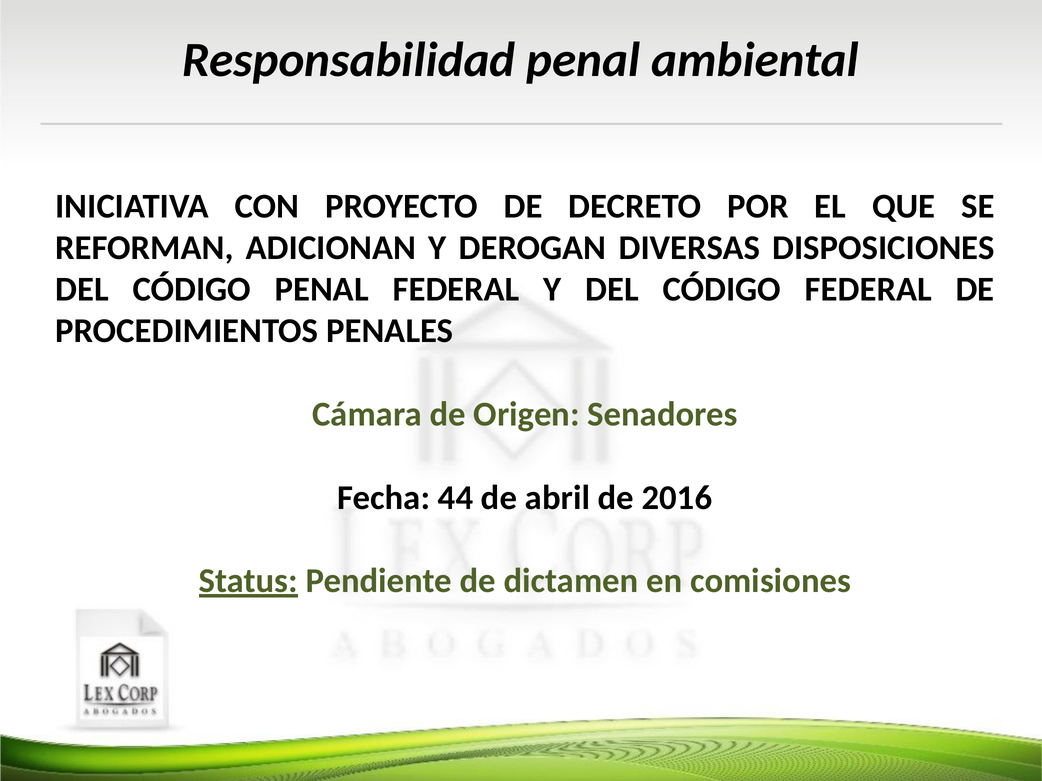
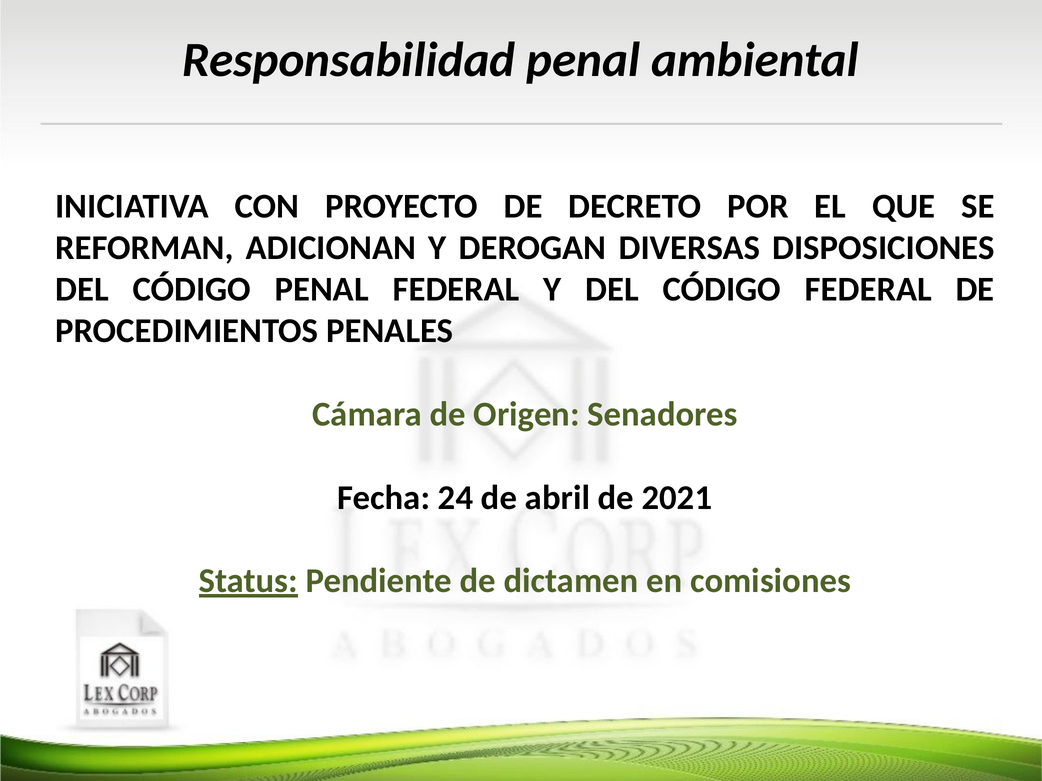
44: 44 -> 24 (456, 498)
2016: 2016 -> 2021 (677, 498)
